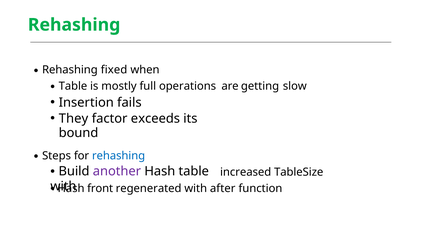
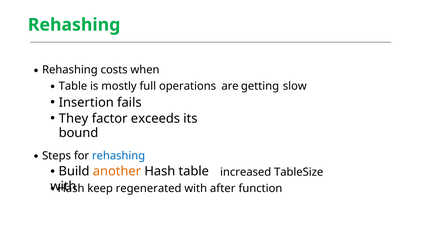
fixed: fixed -> costs (114, 70)
another colour: purple -> orange (117, 172)
front: front -> keep (100, 189)
